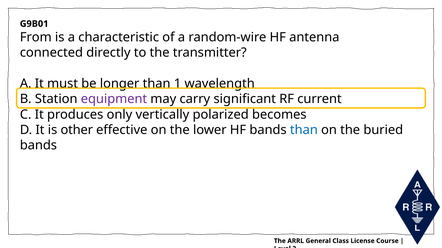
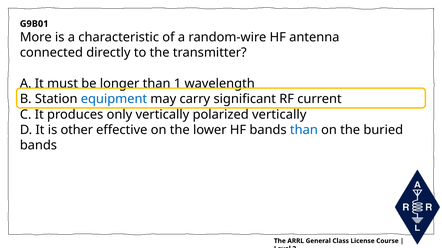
From: From -> More (36, 37)
equipment colour: purple -> blue (114, 99)
polarized becomes: becomes -> vertically (279, 115)
